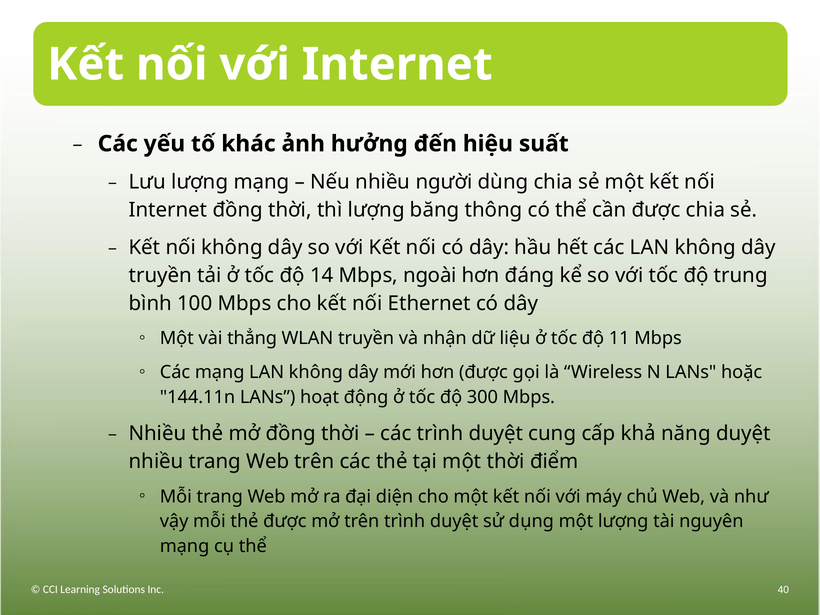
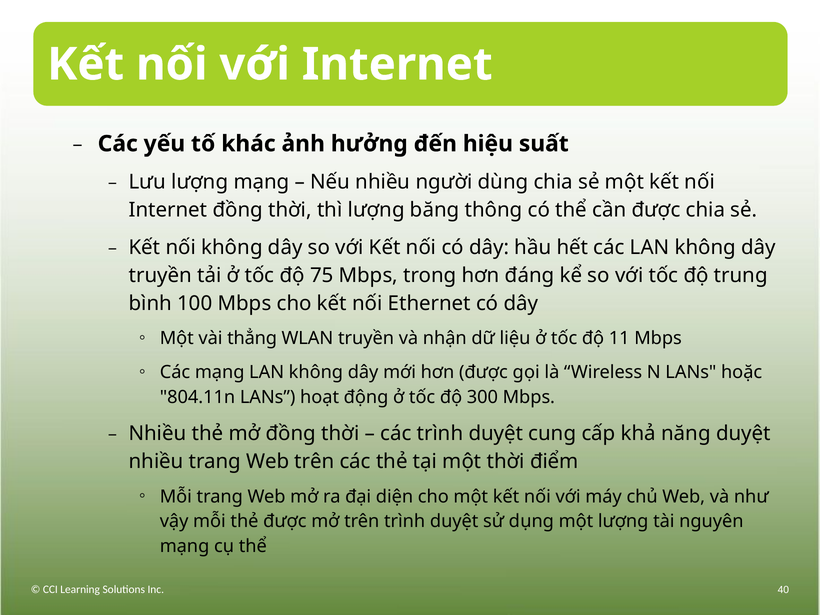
14: 14 -> 75 (322, 275)
ngoài: ngoài -> trong (430, 275)
144.11n: 144.11n -> 804.11n (198, 397)
